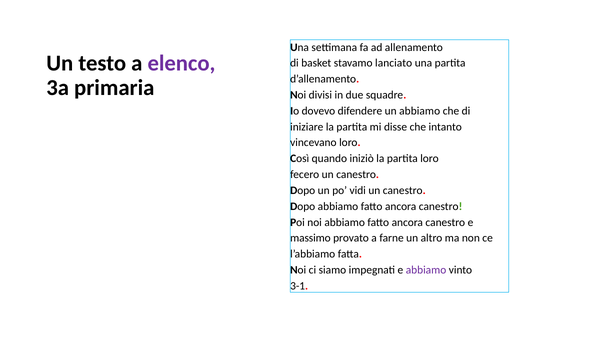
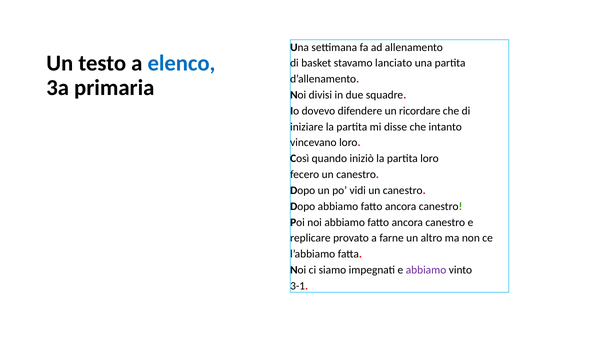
elenco colour: purple -> blue (181, 63)
un abbiamo: abbiamo -> ricordare (420, 111)
massimo: massimo -> replicare (310, 238)
